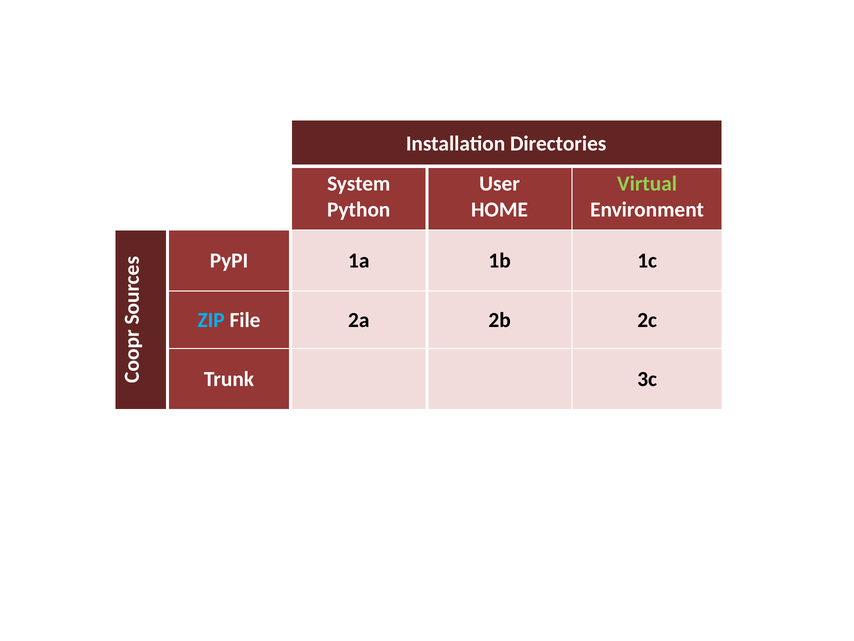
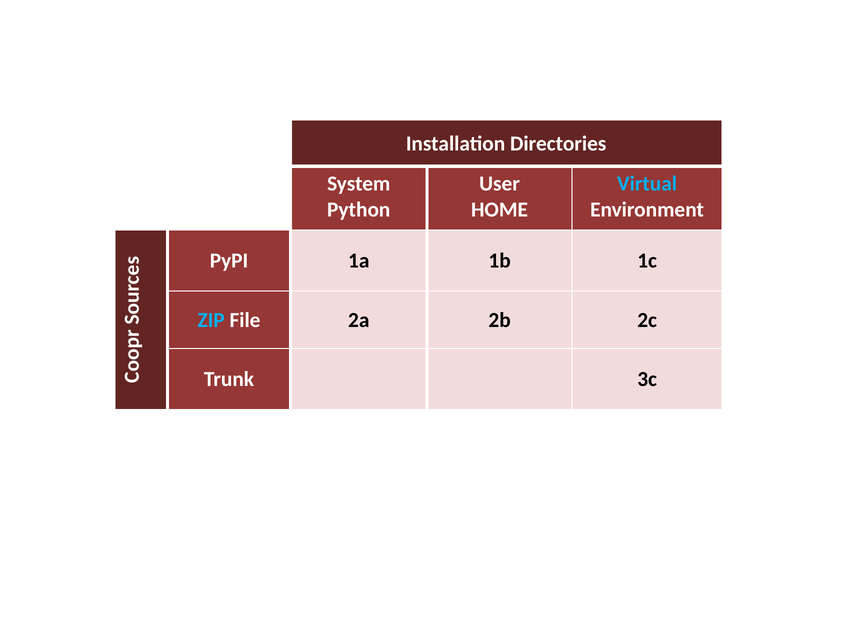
Virtual colour: light green -> light blue (647, 184)
